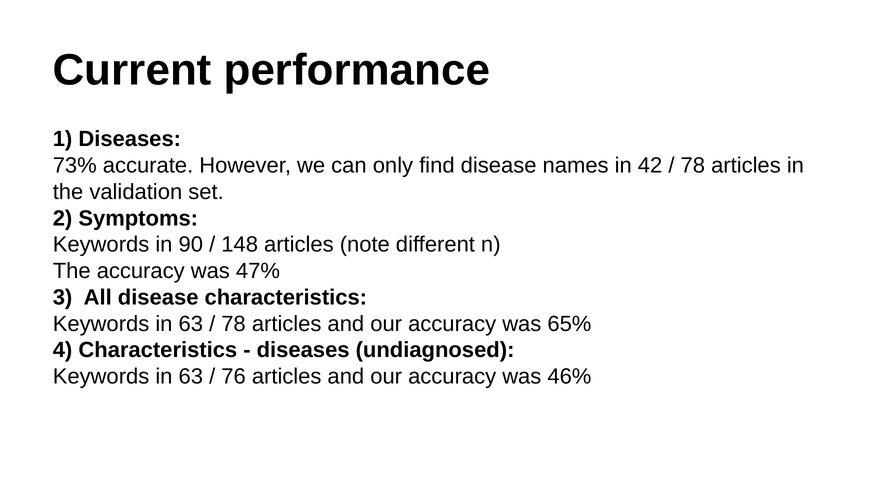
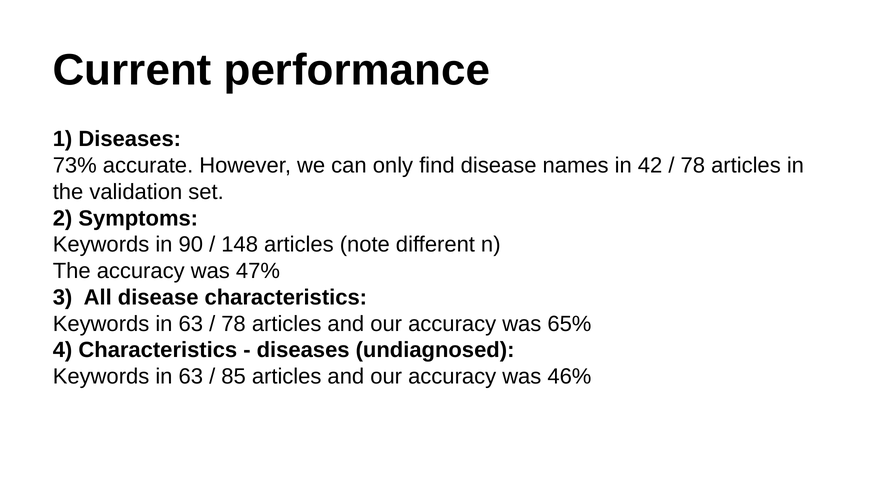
76: 76 -> 85 (234, 377)
